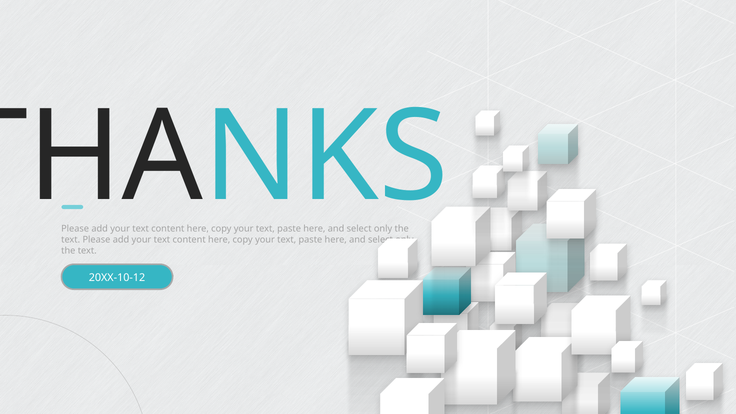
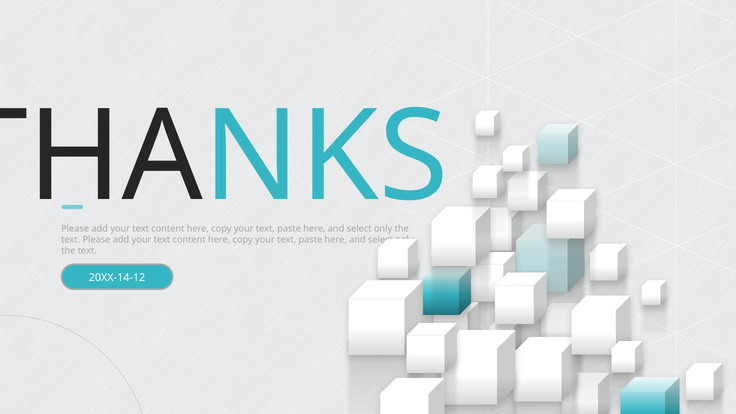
20XX-10-12: 20XX-10-12 -> 20XX-14-12 (117, 277)
